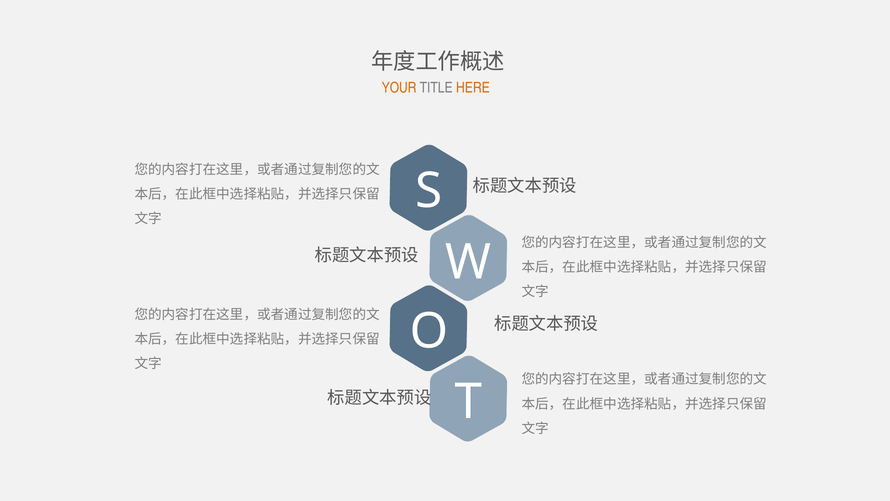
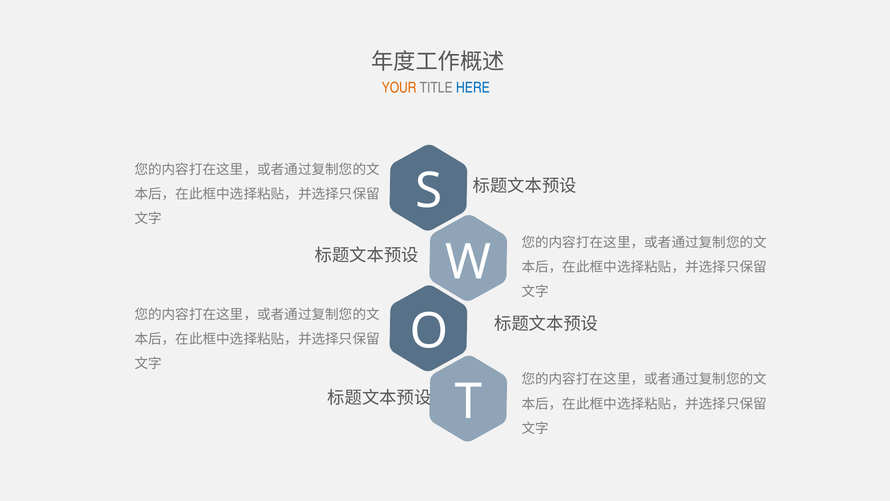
HERE colour: orange -> blue (473, 88)
